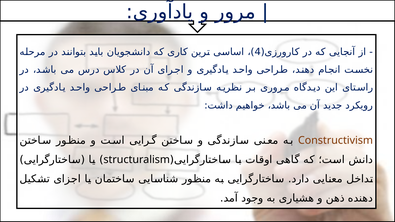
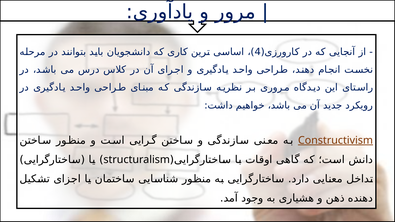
Constructivism underline: none -> present (335, 140)
